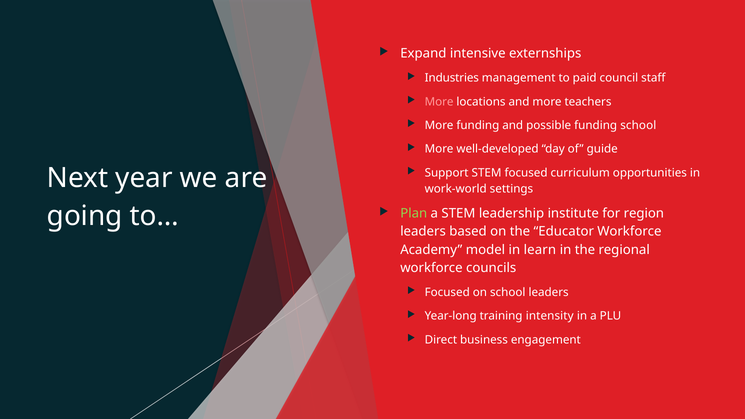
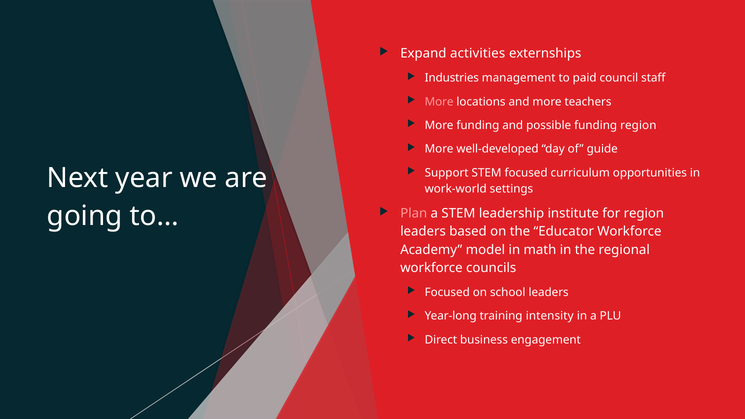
intensive: intensive -> activities (478, 53)
funding school: school -> region (638, 125)
Plan colour: light green -> pink (414, 214)
learn: learn -> math (540, 250)
